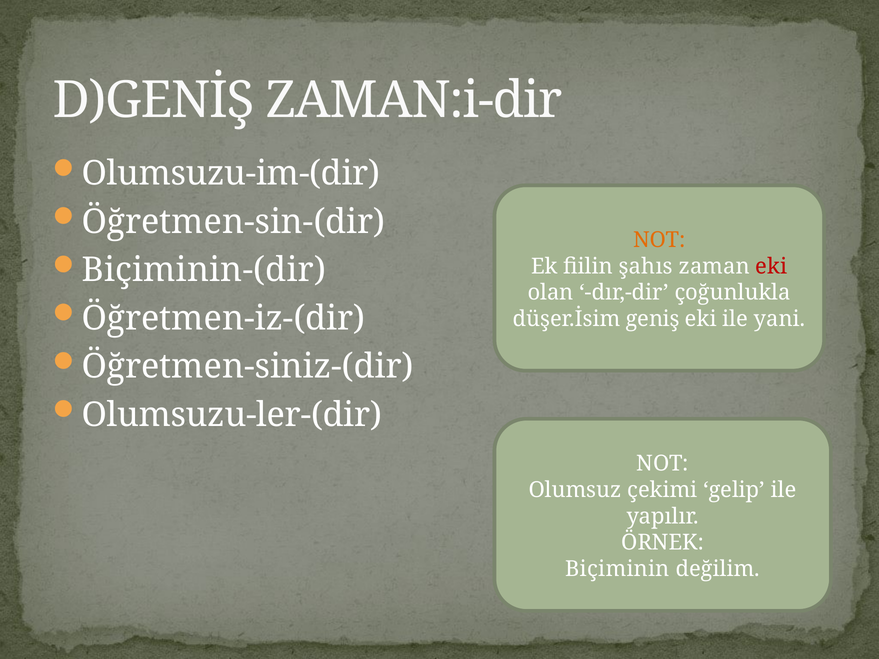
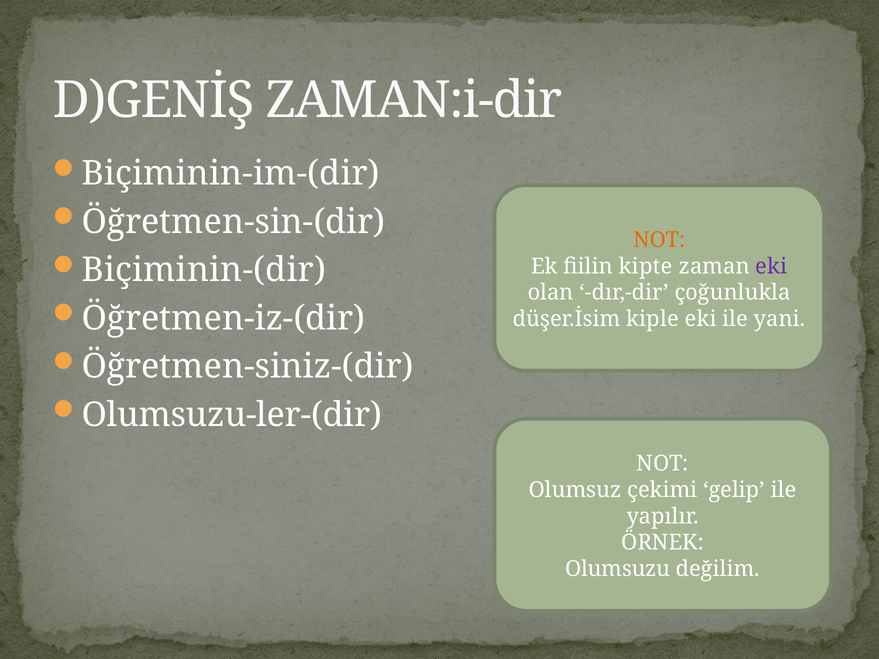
Olumsuzu-im-(dir: Olumsuzu-im-(dir -> Biçiminin-im-(dir (231, 174)
şahıs: şahıs -> kipte (646, 266)
eki colour: red -> purple (771, 266)
geniş: geniş -> kiple (653, 319)
Biçiminin: Biçiminin -> Olumsuzu (618, 569)
